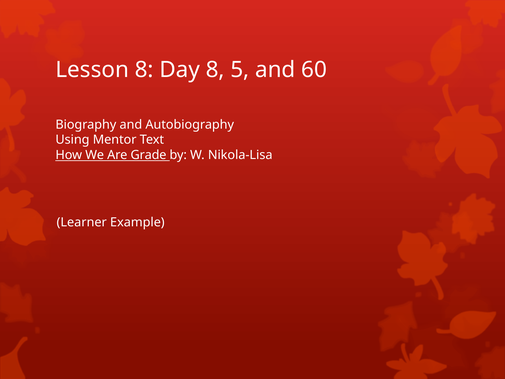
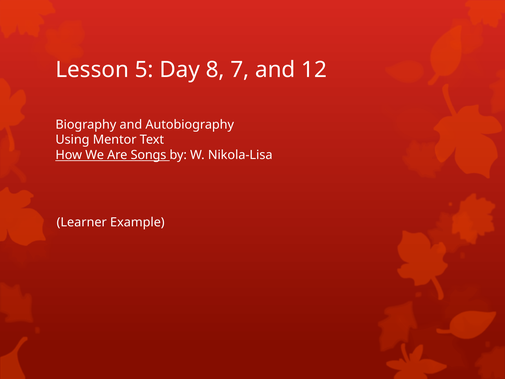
Lesson 8: 8 -> 5 (144, 70)
5: 5 -> 7 (240, 70)
60: 60 -> 12 (314, 70)
Grade: Grade -> Songs (149, 155)
